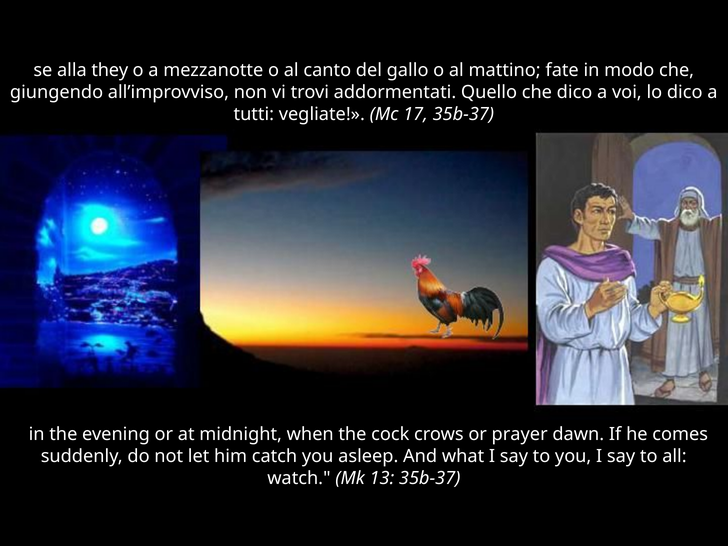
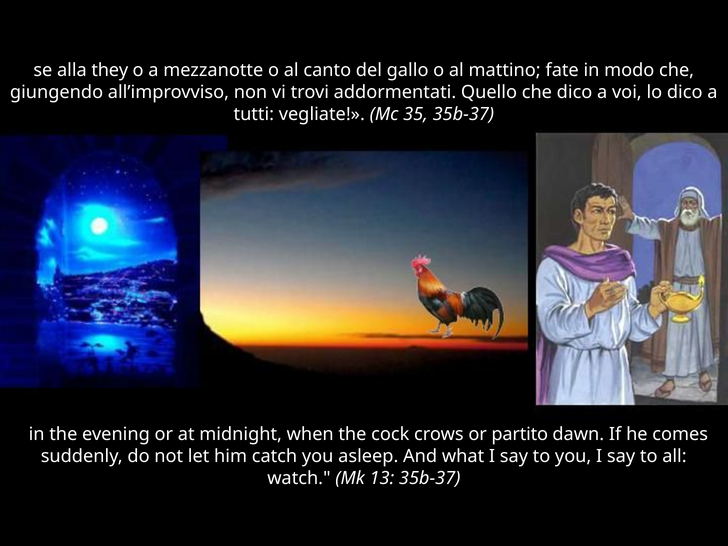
17: 17 -> 35 (416, 114)
prayer: prayer -> partito (520, 434)
